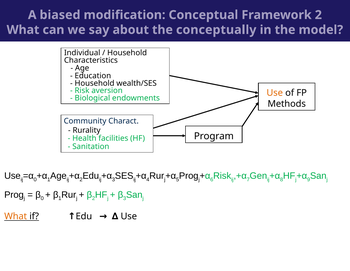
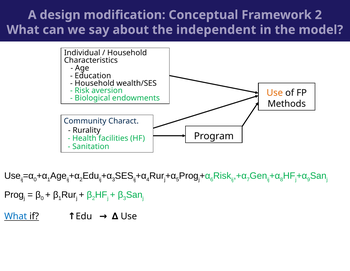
biased: biased -> design (60, 15)
conceptually: conceptually -> independent (216, 30)
What colour: orange -> blue (16, 216)
